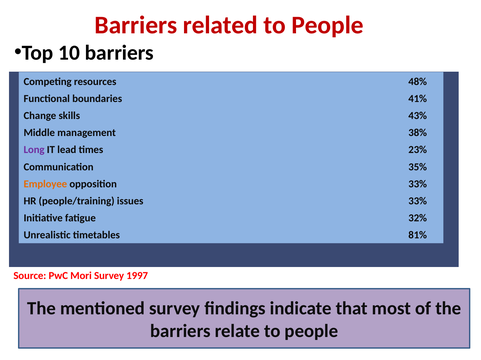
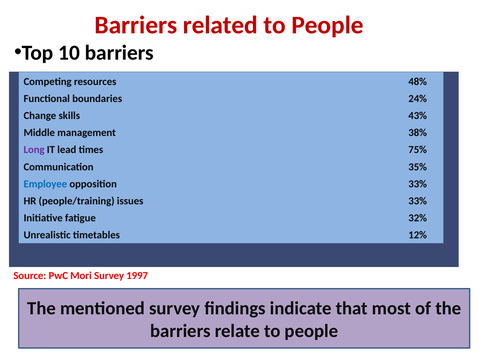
41%: 41% -> 24% (418, 99)
23%: 23% -> 75% (418, 150)
Employee colour: orange -> blue (45, 184)
81%: 81% -> 12% (418, 236)
